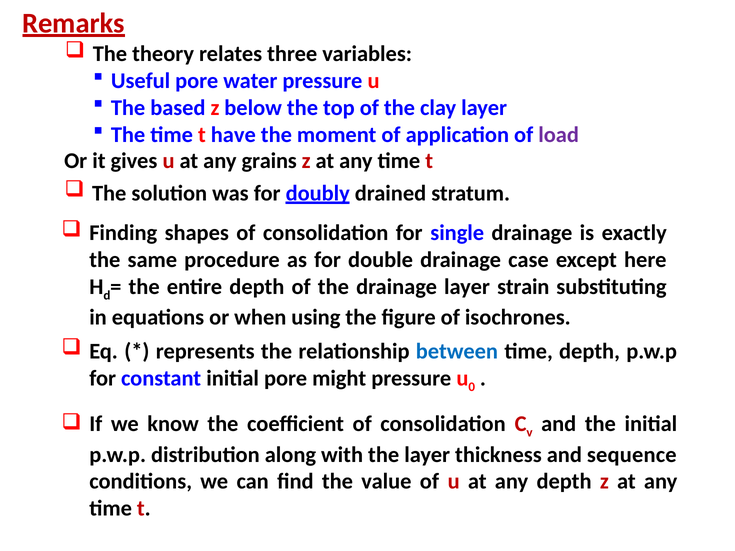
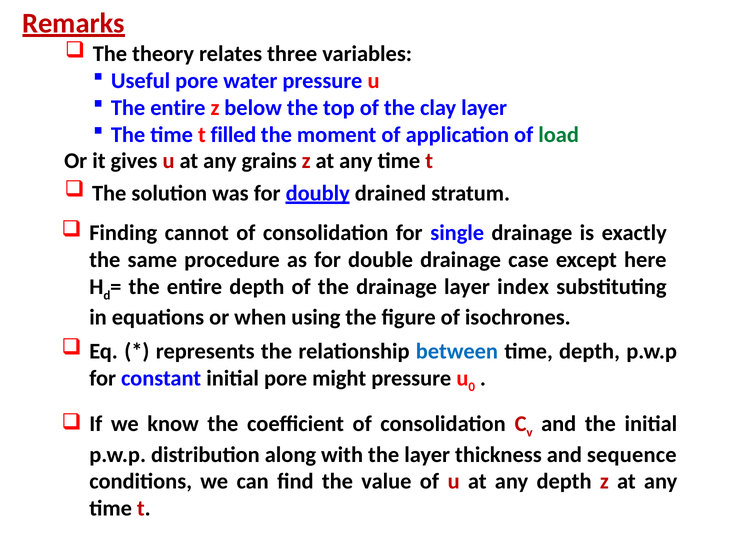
based: based -> entire (178, 108)
have: have -> filled (233, 135)
load colour: purple -> green (559, 135)
shapes: shapes -> cannot (197, 233)
strain: strain -> index (523, 287)
